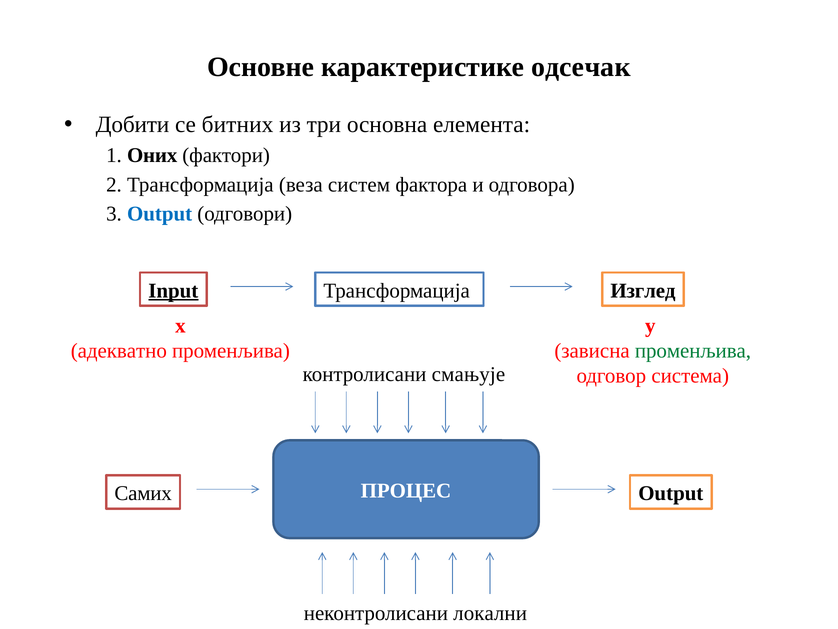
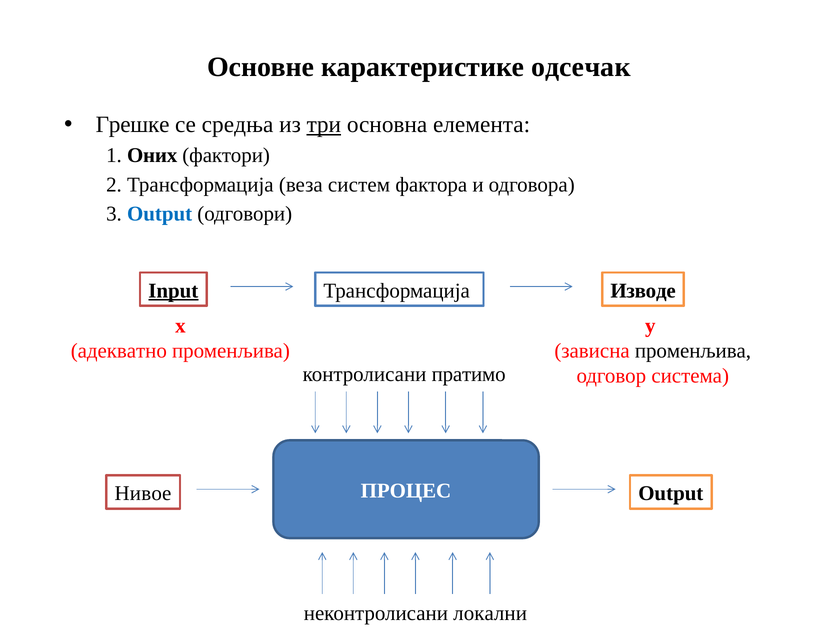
Добити: Добити -> Грешке (133, 125)
битних: битних -> средња (238, 125)
три underline: none -> present (324, 125)
Изглед: Изглед -> Изводе (643, 290)
променљива colour: green -> black (693, 351)
смањује: смањује -> пратимо (469, 374)
Самих: Самих -> Нивое (143, 493)
